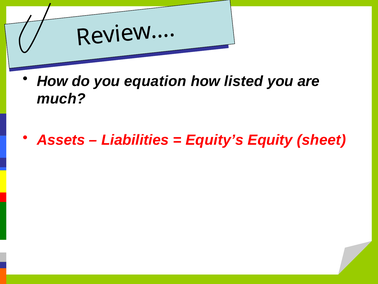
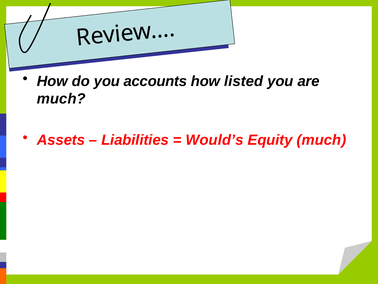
equation: equation -> accounts (155, 81)
Equity’s: Equity’s -> Would’s (215, 140)
Equity sheet: sheet -> much (321, 140)
